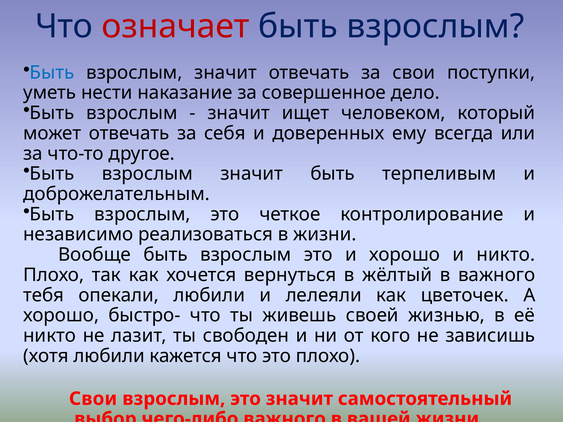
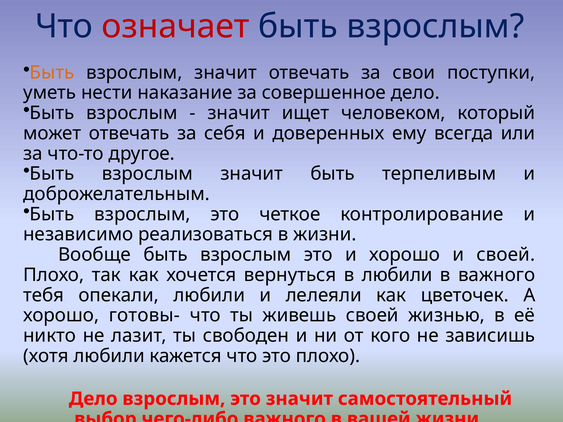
Быть colour: blue -> orange (52, 73)
и никто: никто -> своей (506, 255)
в жёлтый: жёлтый -> любили (397, 275)
быстро-: быстро- -> готовы- (144, 316)
Свои: Свои -> Дело (93, 399)
